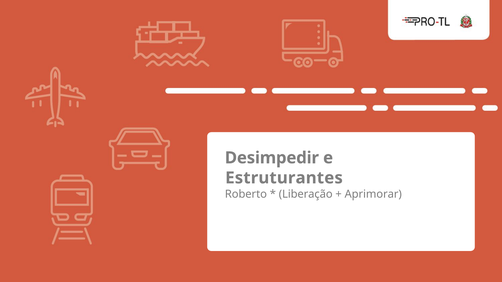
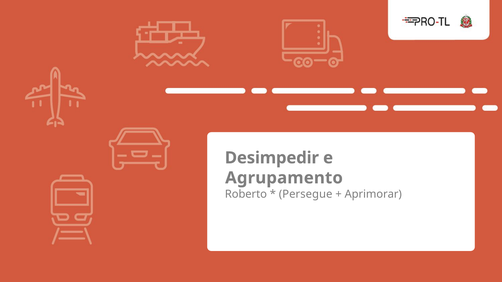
Estruturantes: Estruturantes -> Agrupamento (284, 178)
Liberação: Liberação -> Persegue (306, 194)
